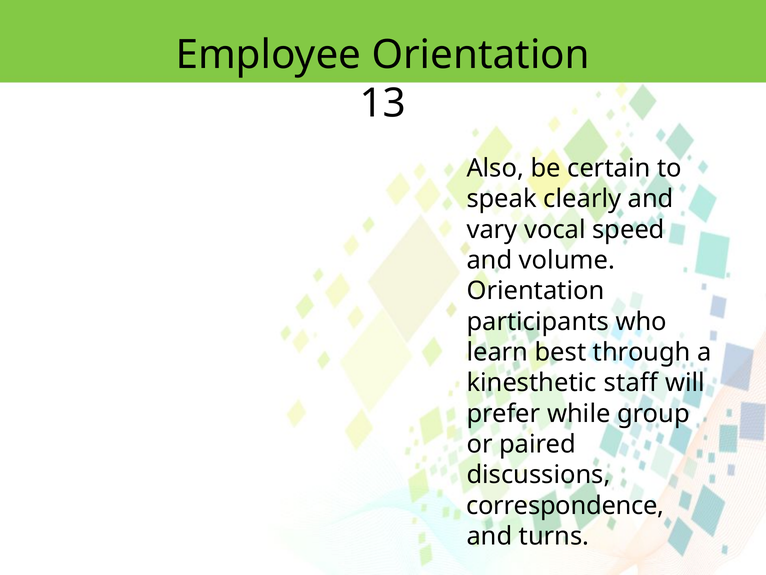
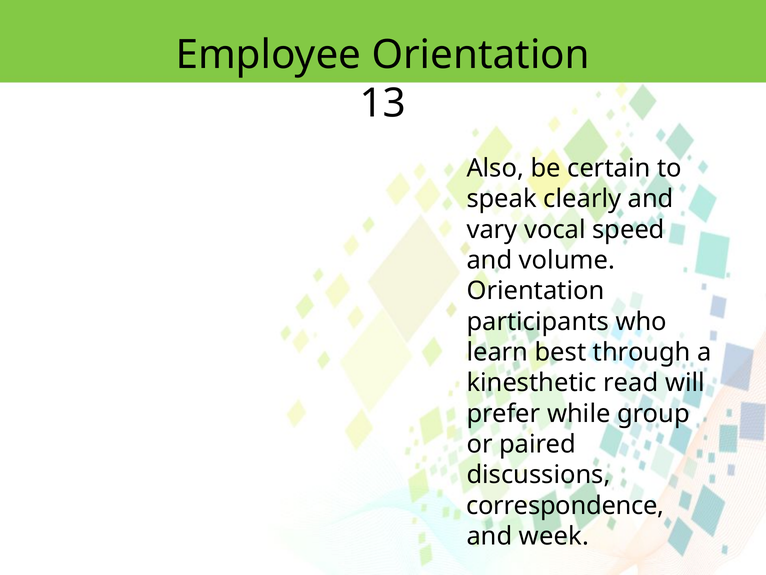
staff: staff -> read (631, 383)
turns: turns -> week (554, 536)
